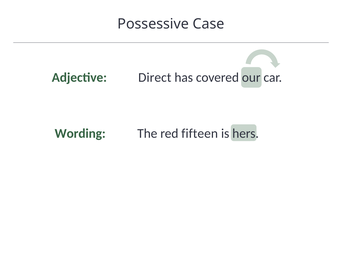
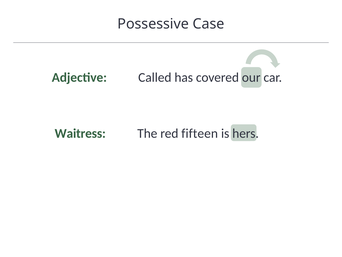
Direct: Direct -> Called (155, 77)
Wording: Wording -> Waitress (80, 133)
